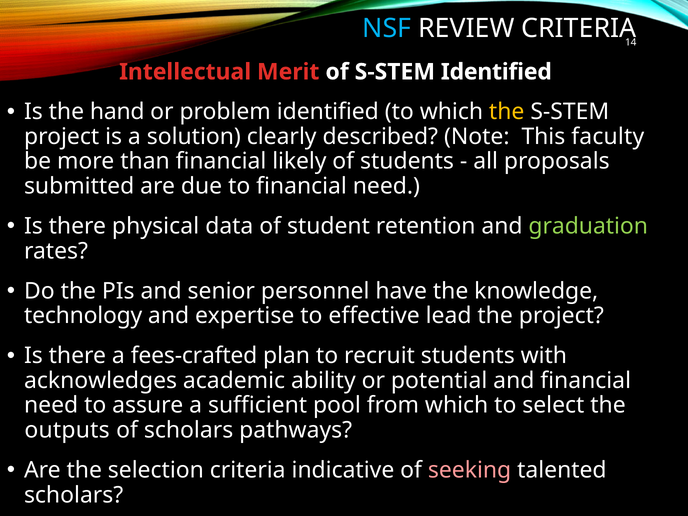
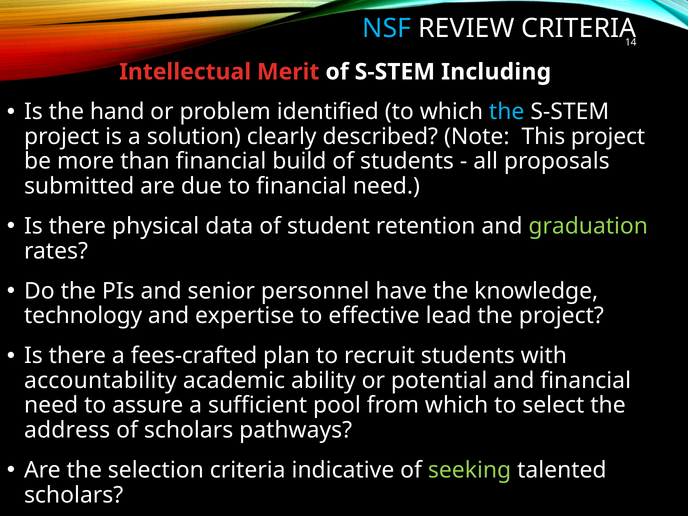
S-STEM Identified: Identified -> Including (496, 72)
the colour: yellow -> light blue (507, 112)
This faculty: faculty -> project (608, 137)
likely: likely -> build (299, 161)
acknowledges: acknowledges -> accountability (100, 381)
outputs: outputs -> address (67, 430)
seeking colour: pink -> light green (470, 470)
